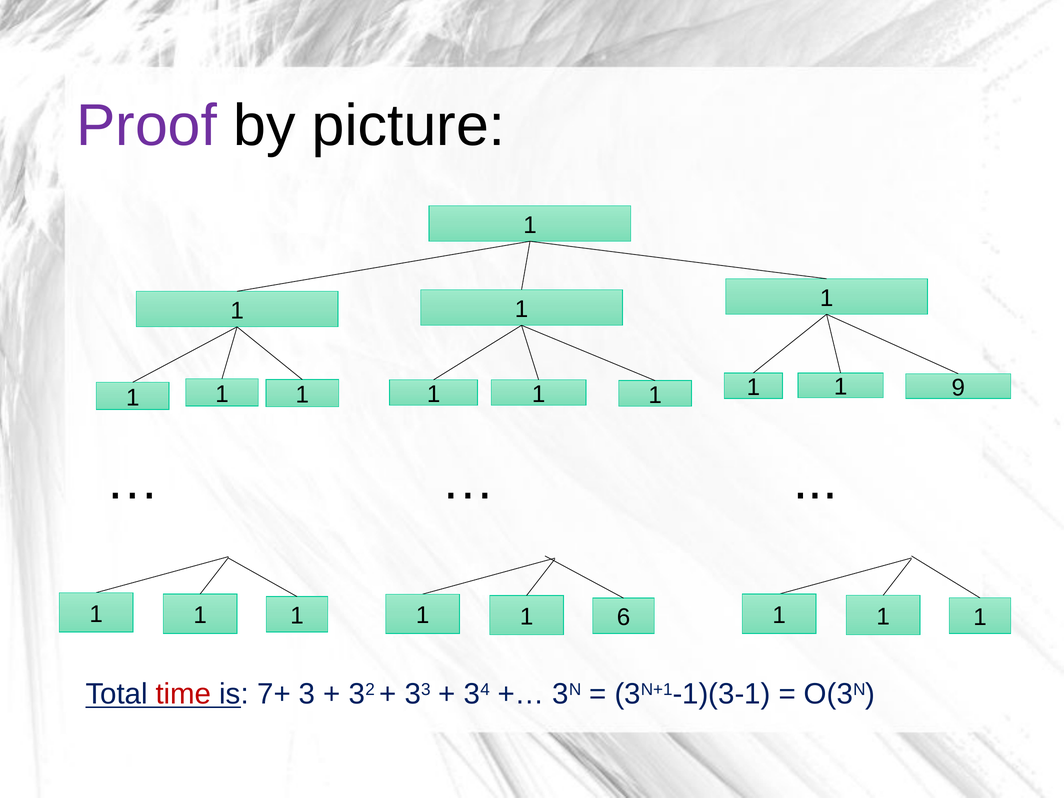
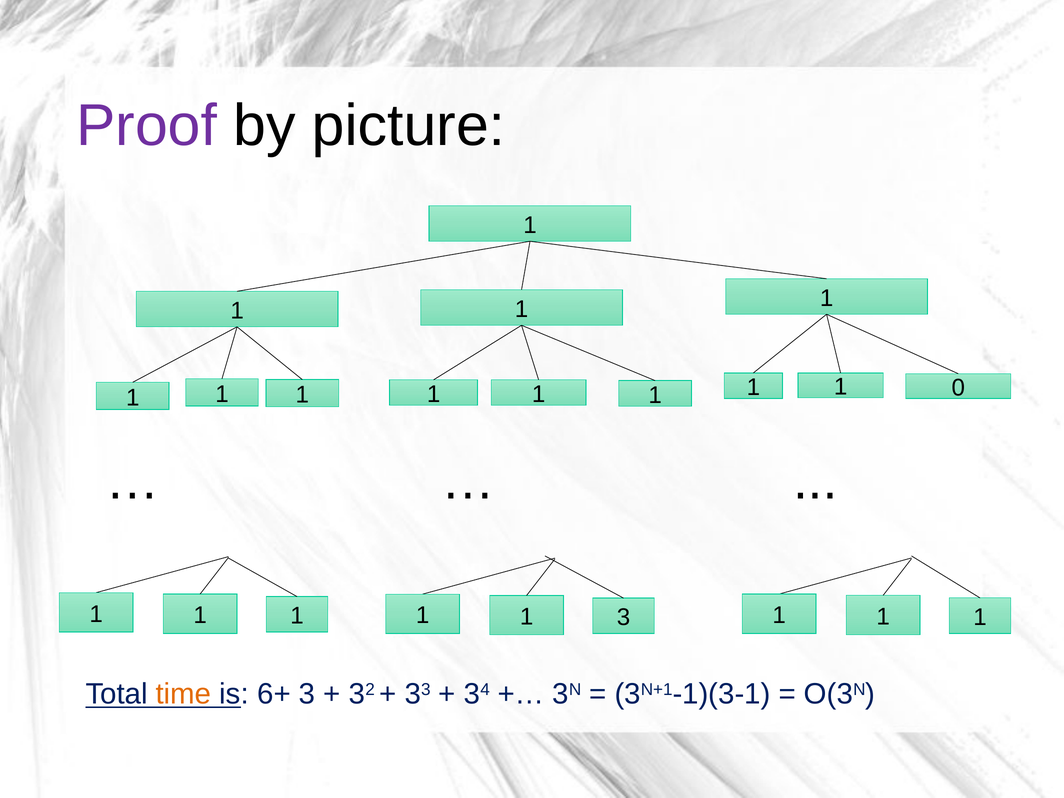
9: 9 -> 0 (958, 388)
1 6: 6 -> 3 (624, 617)
time colour: red -> orange (184, 694)
7+: 7+ -> 6+ (274, 694)
